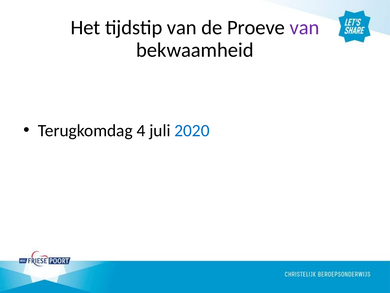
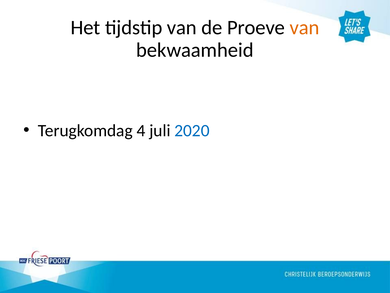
van colour: purple -> orange (304, 28)
